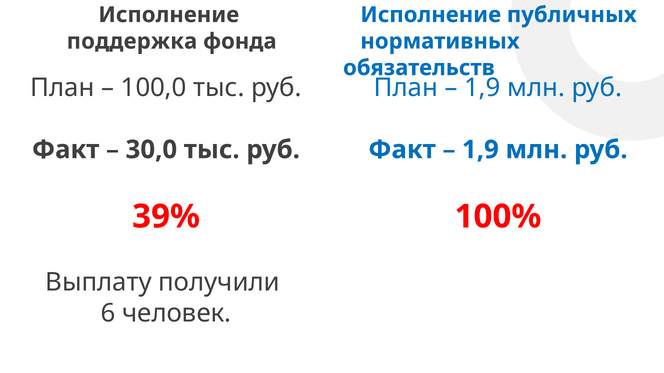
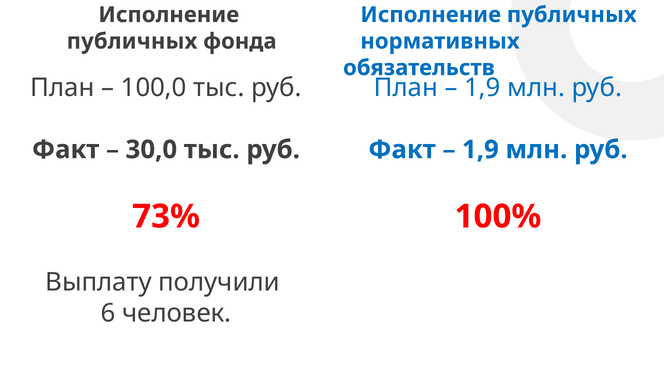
поддержка: поддержка -> публичных (132, 41)
39%: 39% -> 73% (166, 217)
